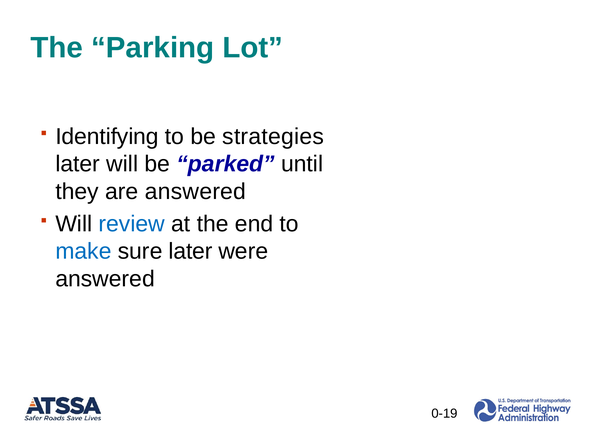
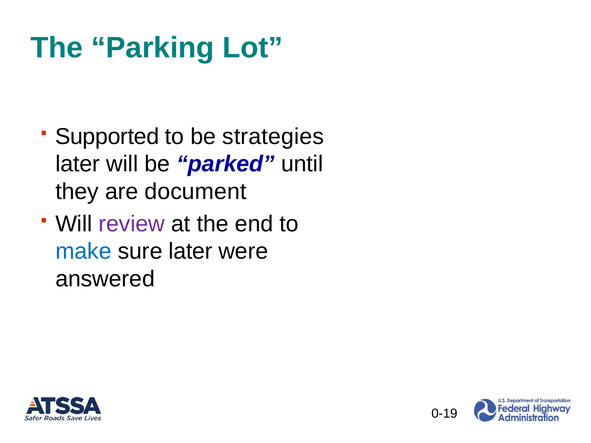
Identifying: Identifying -> Supported (107, 137)
are answered: answered -> document (195, 192)
review colour: blue -> purple (132, 224)
